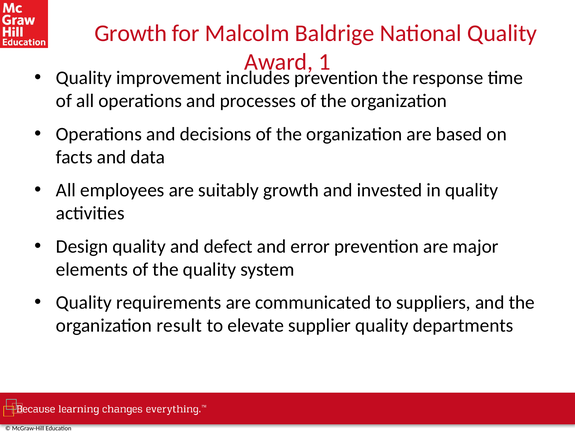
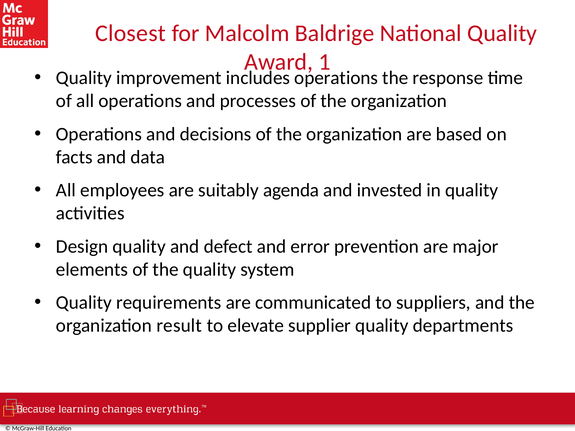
Growth: Growth -> Closest (130, 33)
includes prevention: prevention -> operations (336, 78)
suitably growth: growth -> agenda (291, 190)
